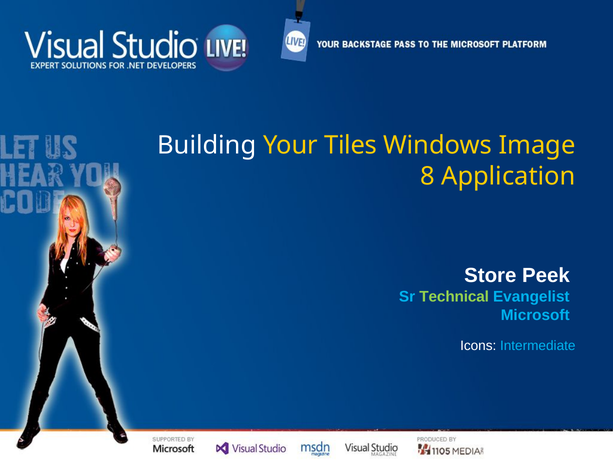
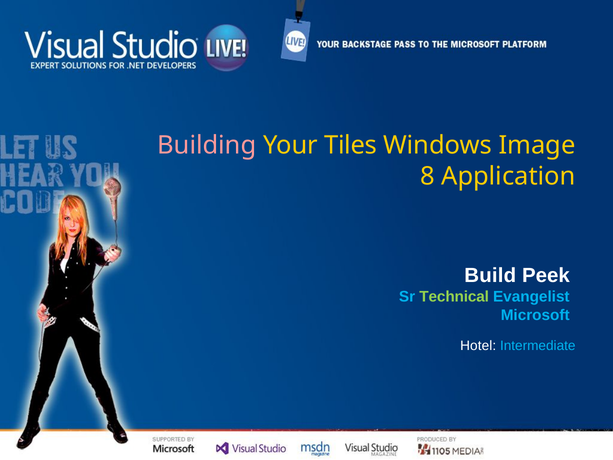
Building colour: white -> pink (207, 145)
Store: Store -> Build (490, 276)
Icons: Icons -> Hotel (478, 346)
